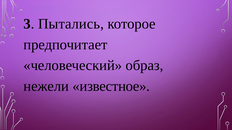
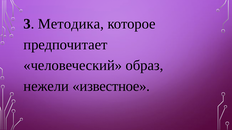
Пытались: Пытались -> Методика (71, 24)
